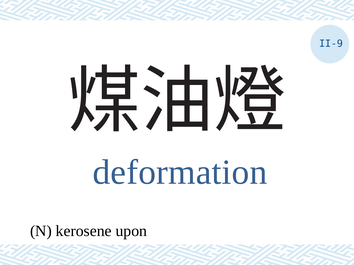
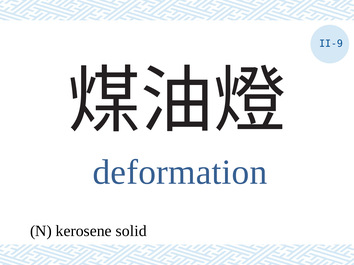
upon: upon -> solid (131, 231)
